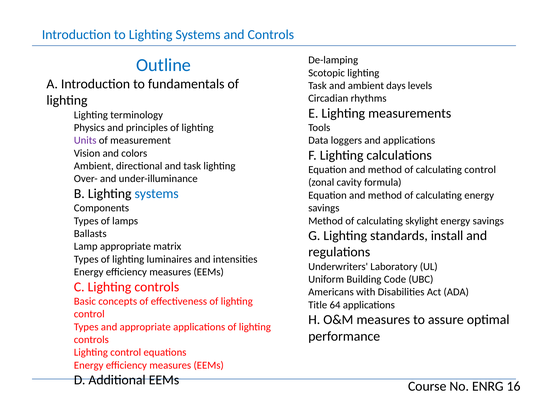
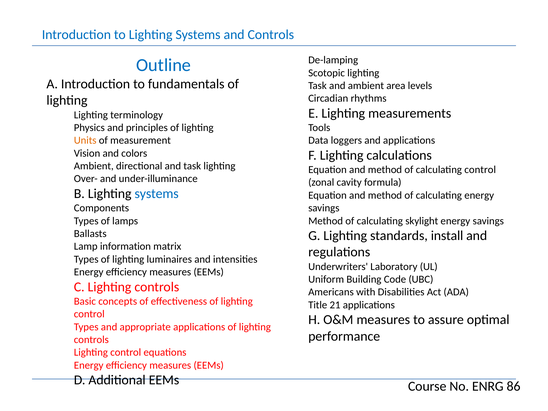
days: days -> area (396, 86)
Units colour: purple -> orange (85, 140)
Lamp appropriate: appropriate -> information (125, 246)
64: 64 -> 21 (335, 305)
16: 16 -> 86 (514, 386)
